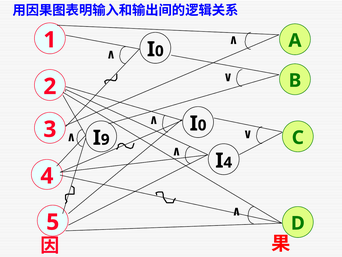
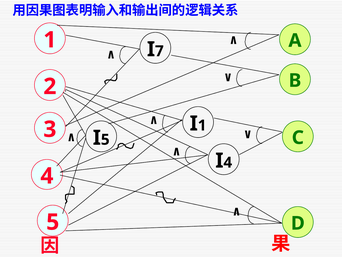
0: 0 -> 7 (159, 51)
0: 0 -> 1 (202, 125)
9: 9 -> 5 (105, 139)
